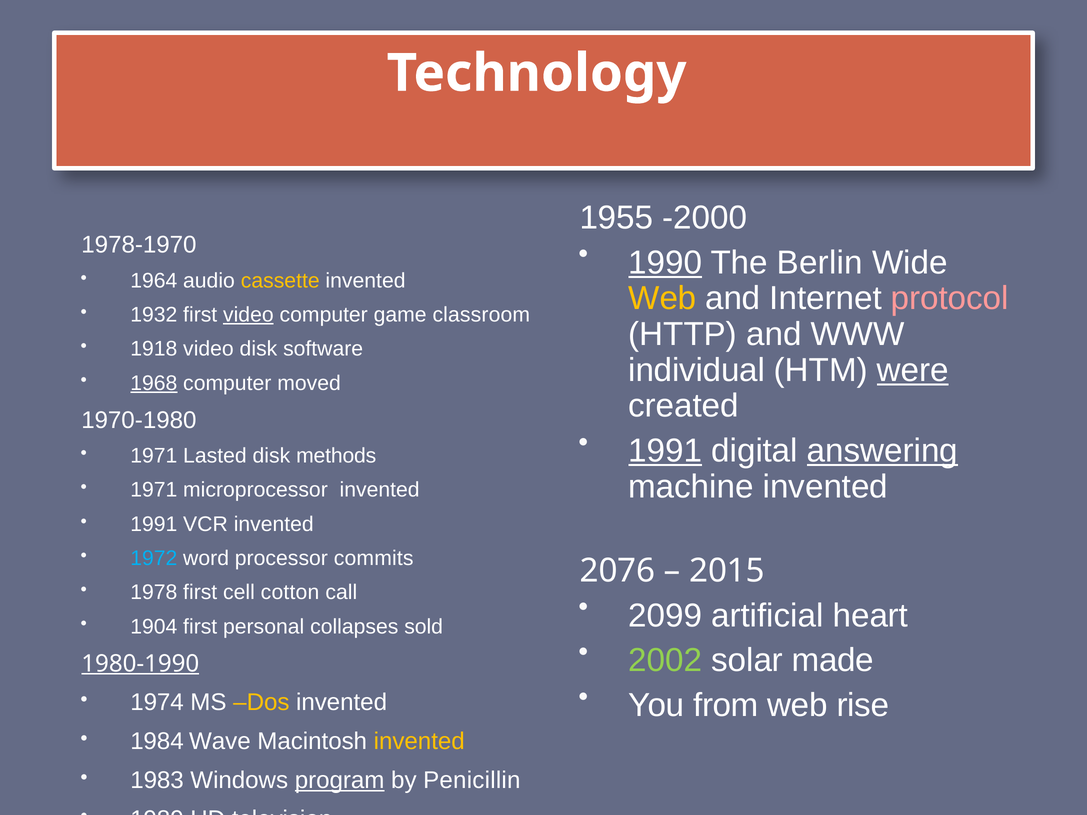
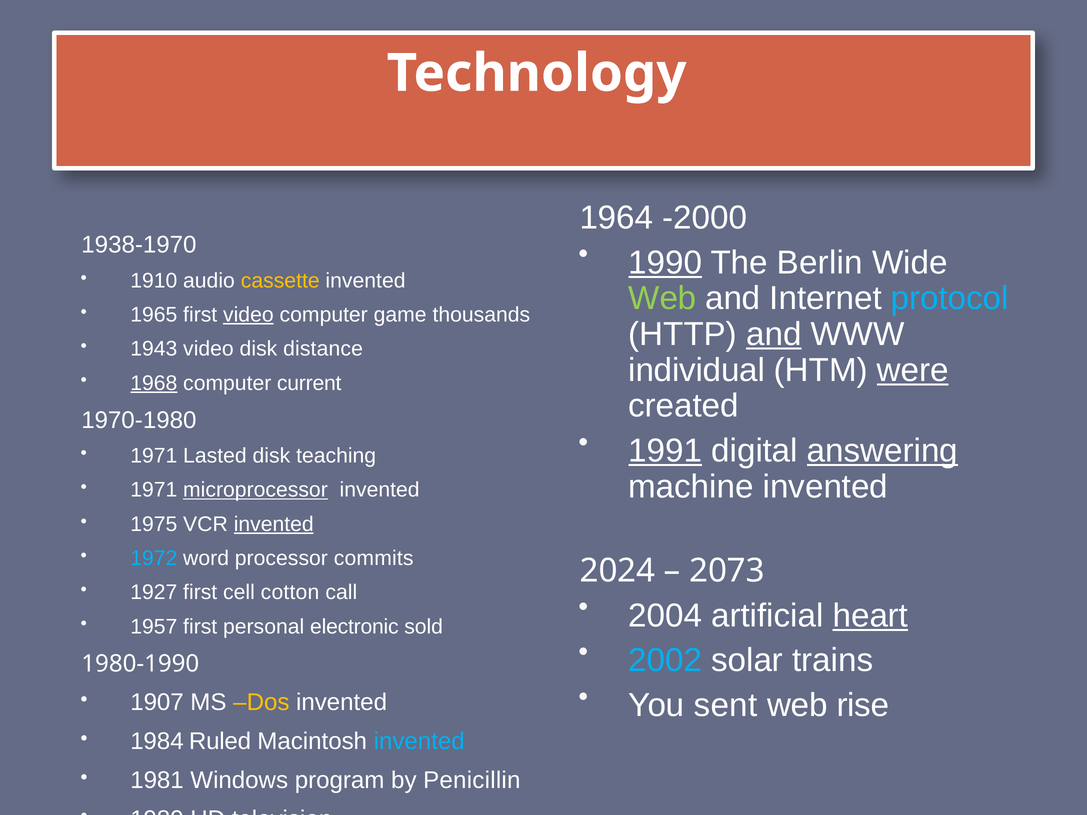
1955: 1955 -> 1964 (616, 218)
1978-1970: 1978-1970 -> 1938-1970 (139, 245)
1964: 1964 -> 1910 (154, 281)
Web colour: yellow -> light green (662, 298)
protocol colour: pink -> light blue (950, 298)
1932: 1932 -> 1965 (154, 315)
classroom: classroom -> thousands (481, 315)
and underline: none -> present (774, 334)
1918: 1918 -> 1943 (154, 349)
software: software -> distance (323, 349)
moved: moved -> current (309, 383)
methods: methods -> teaching (336, 456)
microprocessor underline: none -> present (255, 490)
1991: 1991 -> 1975 (154, 524)
invented underline: none -> present (274, 524)
2076: 2076 -> 2024 (618, 571)
2015: 2015 -> 2073 (727, 571)
1978: 1978 -> 1927 (154, 593)
2099: 2099 -> 2004 (665, 616)
heart underline: none -> present (870, 616)
1904: 1904 -> 1957 (154, 627)
collapses: collapses -> electronic (354, 627)
2002 colour: light green -> light blue (665, 661)
made: made -> trains (833, 661)
1980-1990 underline: present -> none (140, 664)
from: from -> sent (726, 705)
1974: 1974 -> 1907 (157, 703)
Wave: Wave -> Ruled (220, 742)
invented colour: yellow -> light blue (419, 742)
1983: 1983 -> 1981 (157, 781)
program underline: present -> none (340, 781)
